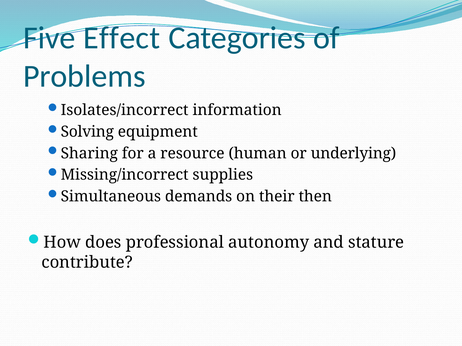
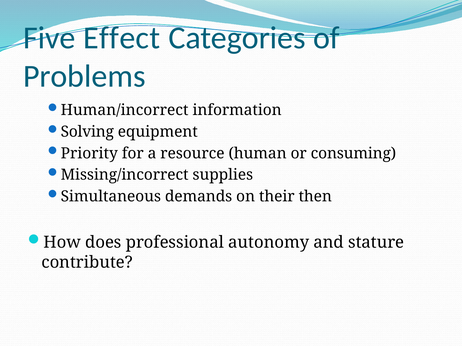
Isolates/incorrect: Isolates/incorrect -> Human/incorrect (125, 110)
Sharing: Sharing -> Priority (89, 154)
underlying: underlying -> consuming (353, 154)
